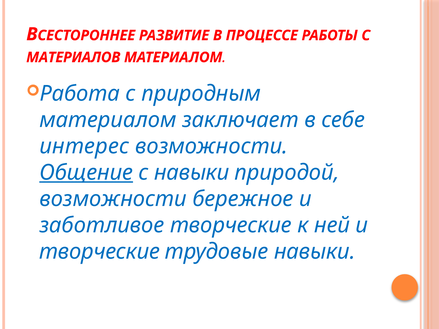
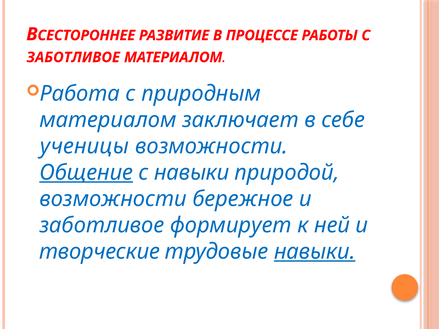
МАТЕРИАЛОВ: МАТЕРИАЛОВ -> ЗАБОТЛИВОЕ (73, 57)
интерес: интерес -> ученицы (84, 146)
заботливое творческие: творческие -> формирует (231, 225)
навыки underline: none -> present (315, 252)
